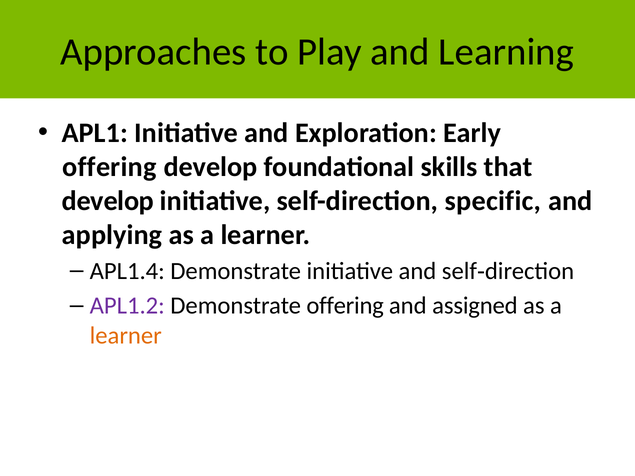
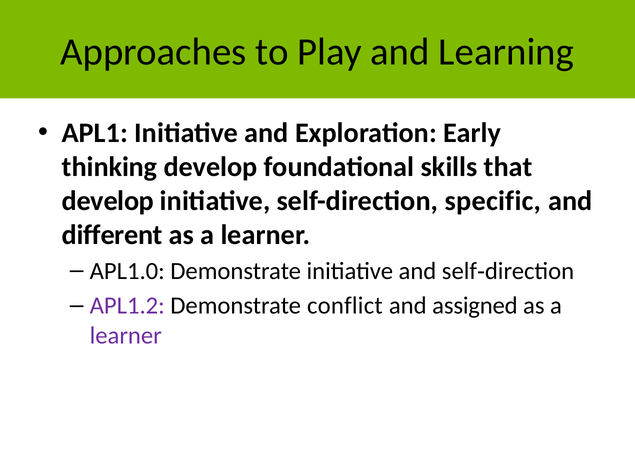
offering: offering -> thinking (110, 167)
applying: applying -> different (112, 235)
APL1.4: APL1.4 -> APL1.0 (127, 271)
Demonstrate offering: offering -> conflict (345, 306)
learner colour: orange -> purple (126, 336)
